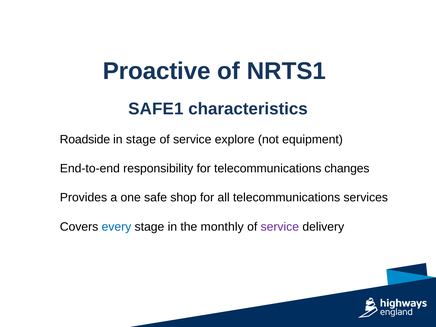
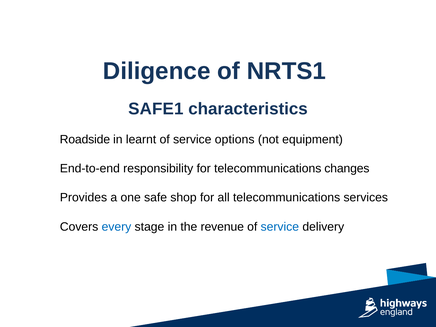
Proactive: Proactive -> Diligence (157, 71)
in stage: stage -> learnt (141, 139)
explore: explore -> options (235, 139)
monthly: monthly -> revenue (222, 227)
service colour: purple -> blue (280, 227)
